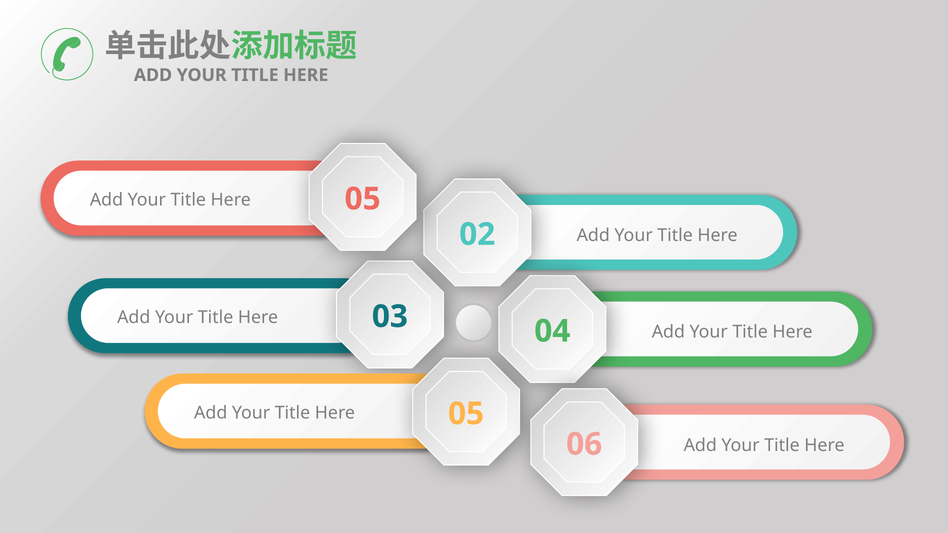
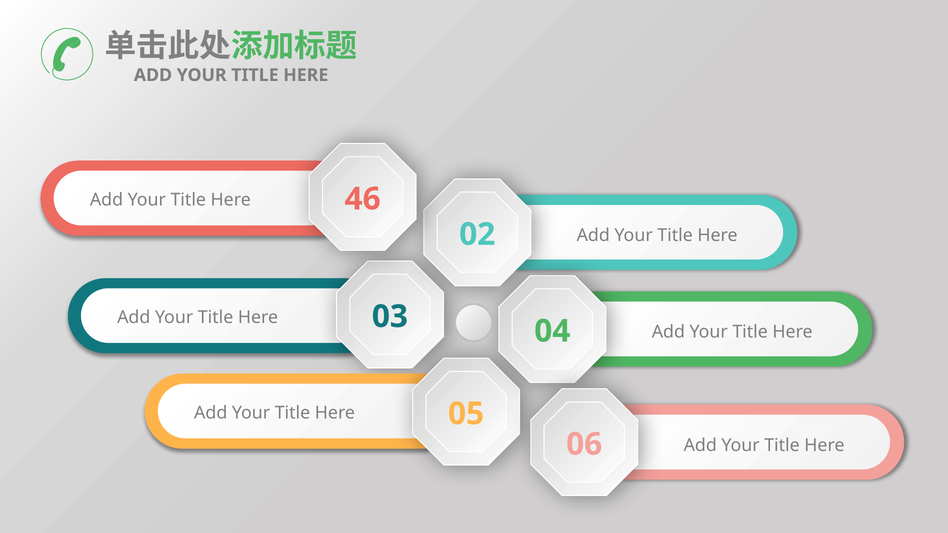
05: 05 -> 46 (363, 199)
